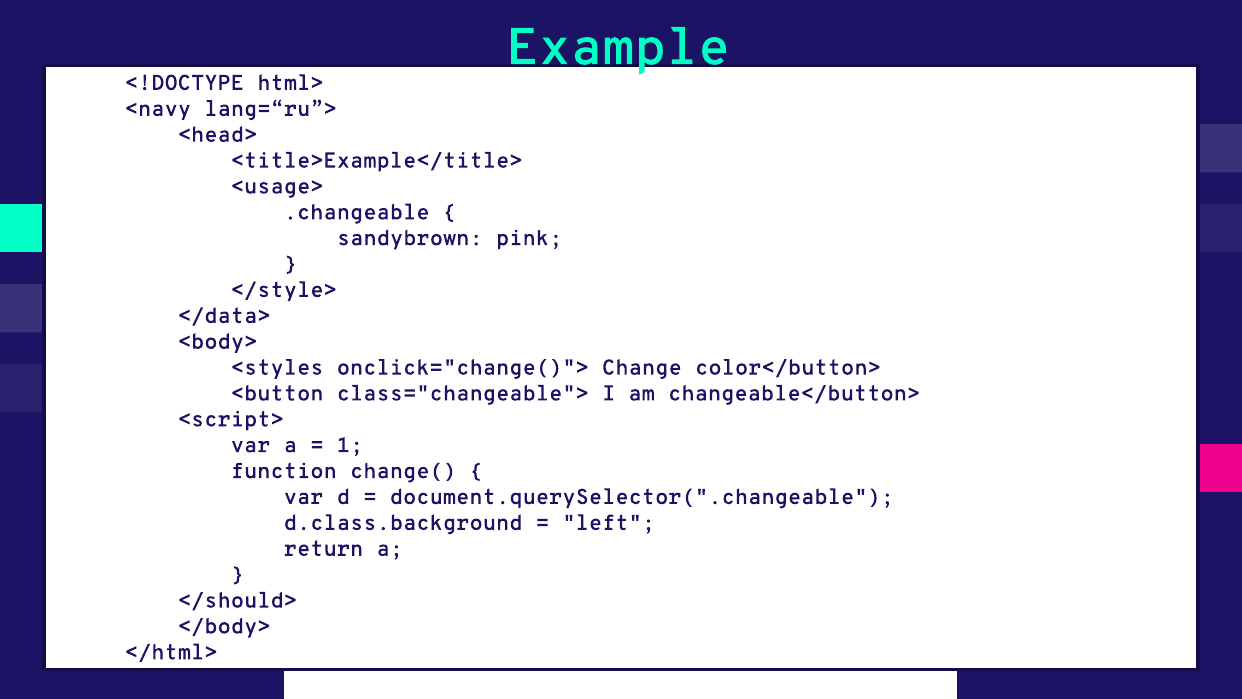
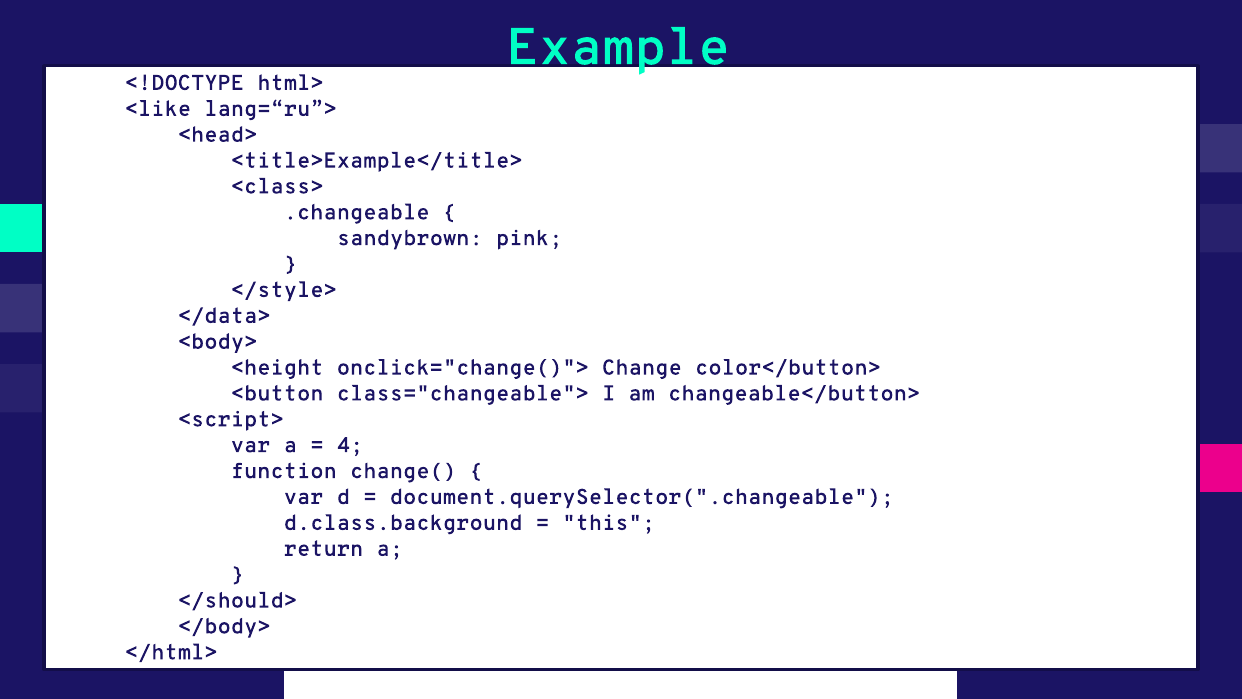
<navy: <navy -> <like (158, 109)
<usage>: <usage> -> <class> (277, 186)
<styles: <styles -> <height (277, 367)
1: 1 -> 4 (350, 445)
left: left -> this (609, 522)
